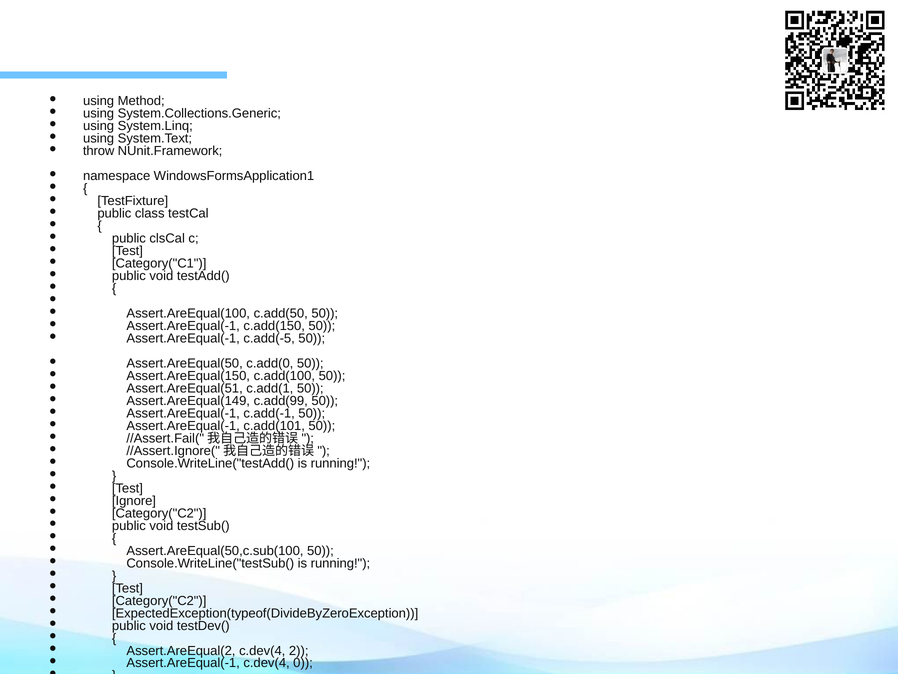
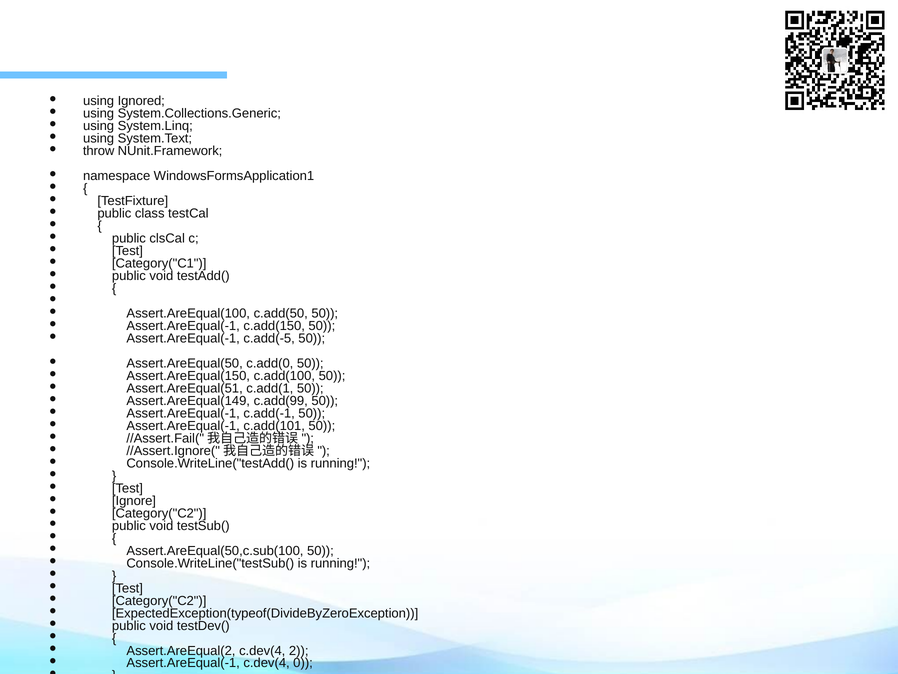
Method: Method -> Ignored (141, 101)
